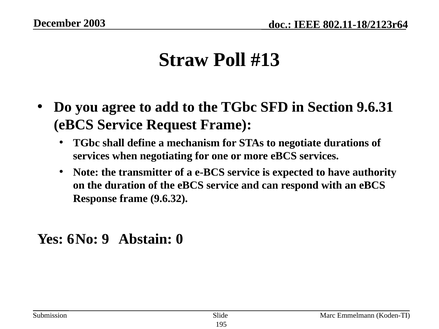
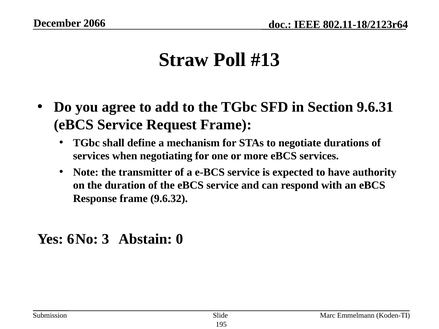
2003: 2003 -> 2066 (94, 23)
9: 9 -> 3 (105, 239)
